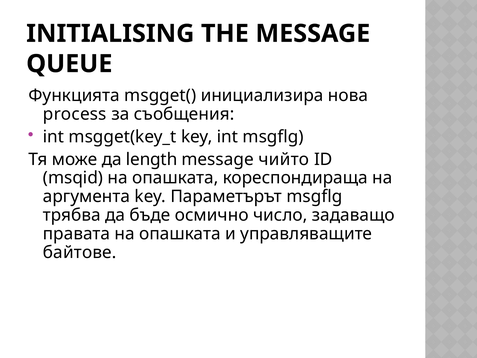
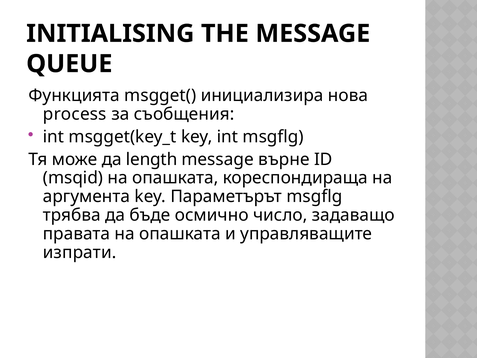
чийто: чийто -> върне (284, 159)
байтове: байтове -> изпрати (80, 252)
